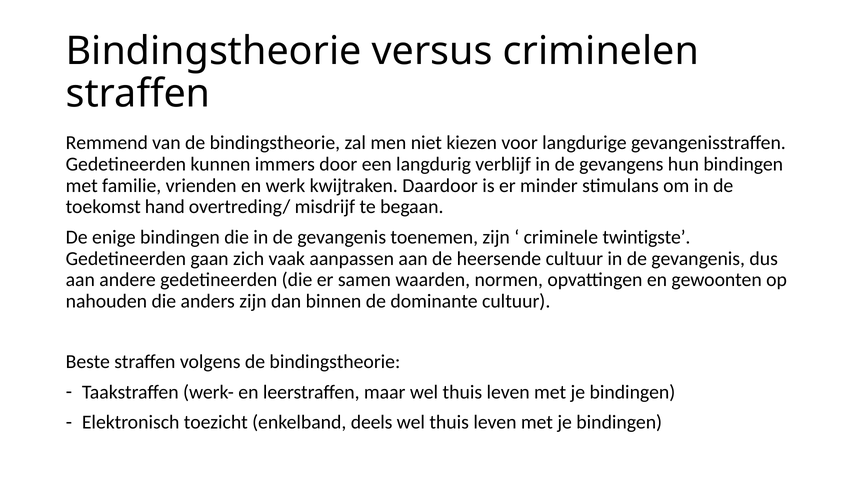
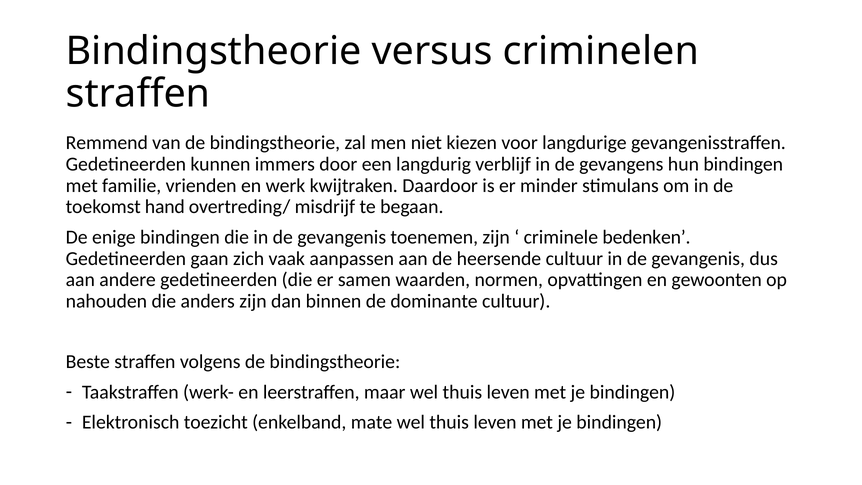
twintigste: twintigste -> bedenken (646, 237)
deels: deels -> mate (372, 422)
